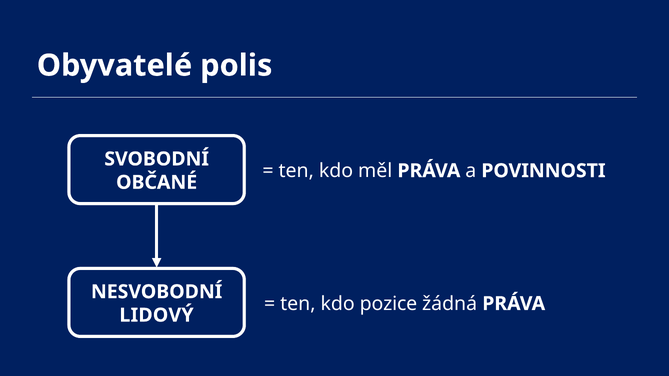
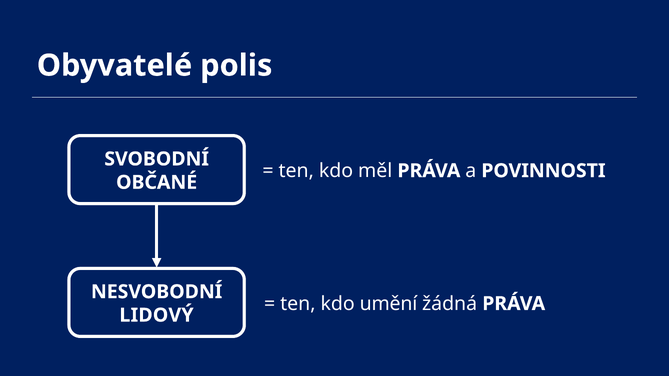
pozice: pozice -> umění (388, 304)
